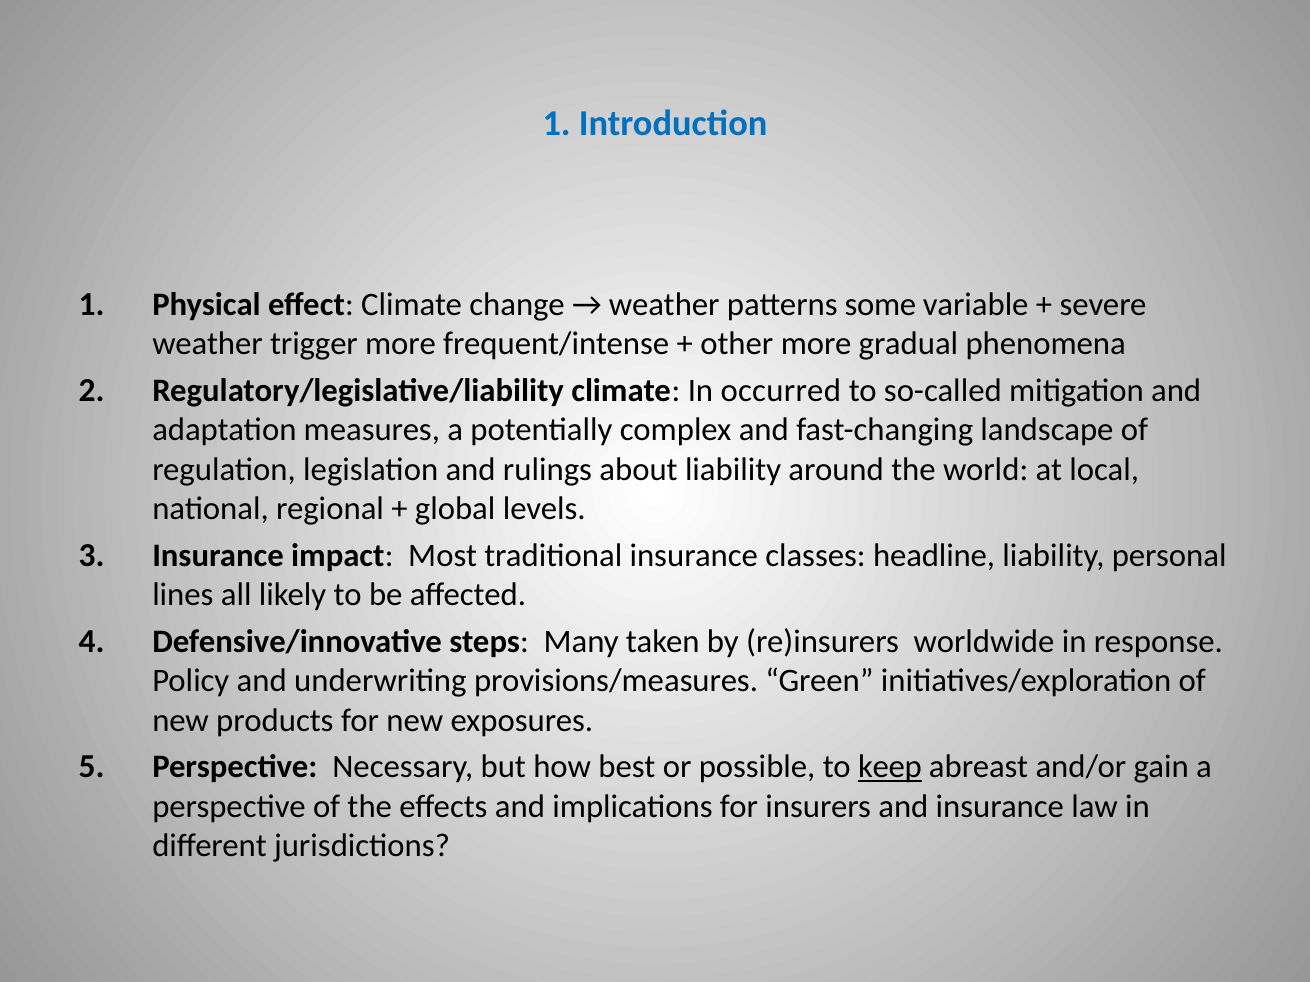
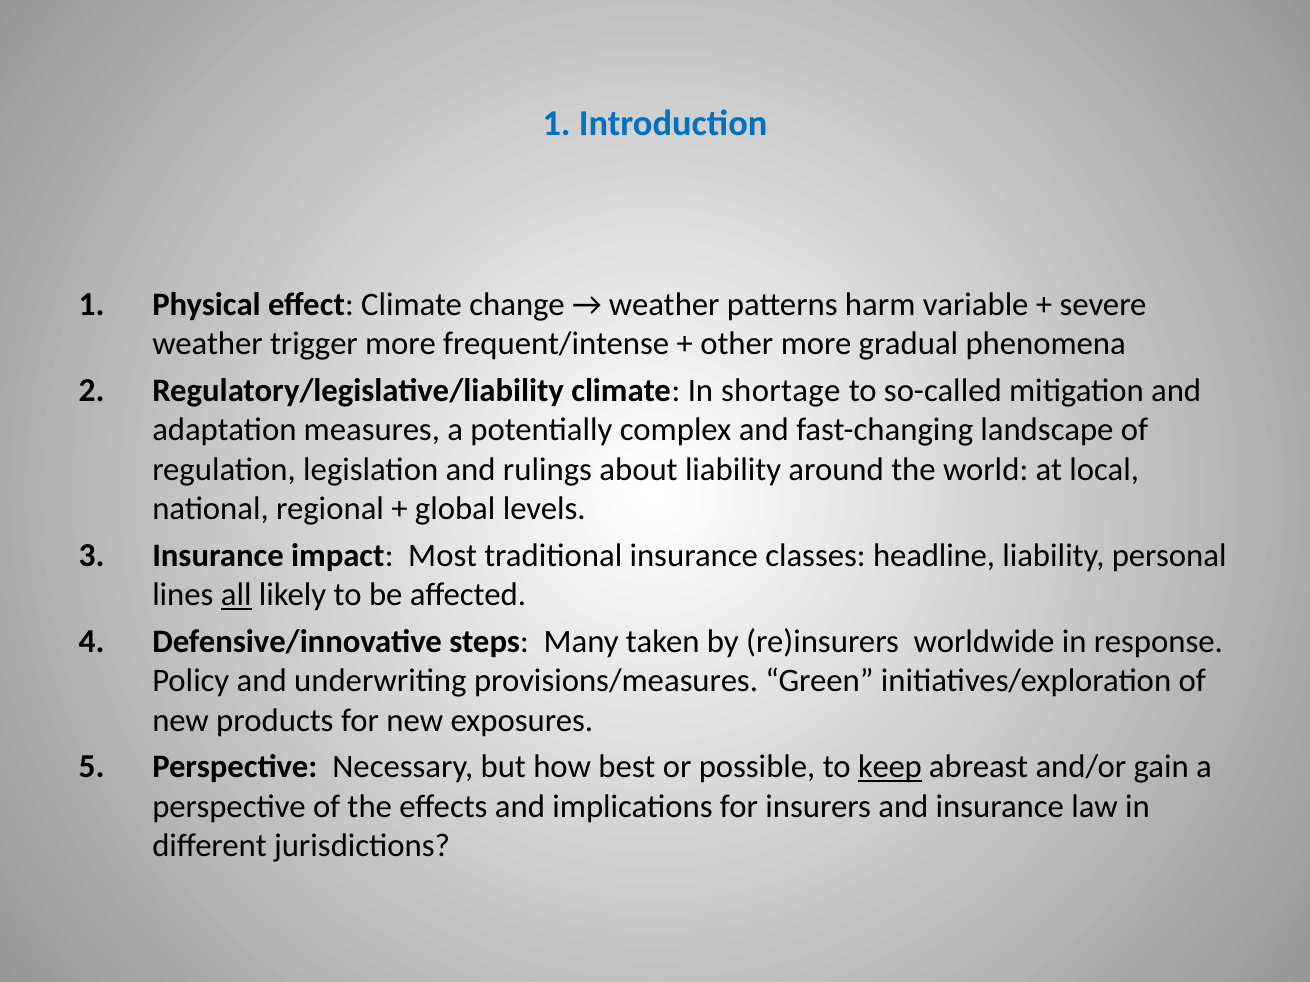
some: some -> harm (880, 305)
occurred: occurred -> shortage (781, 391)
all underline: none -> present (236, 595)
